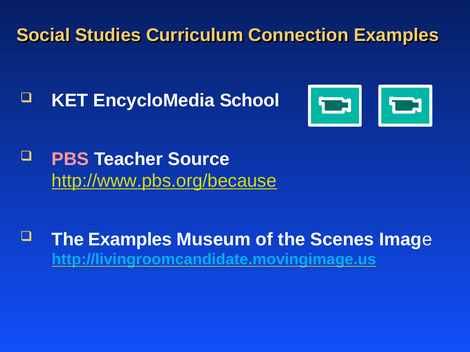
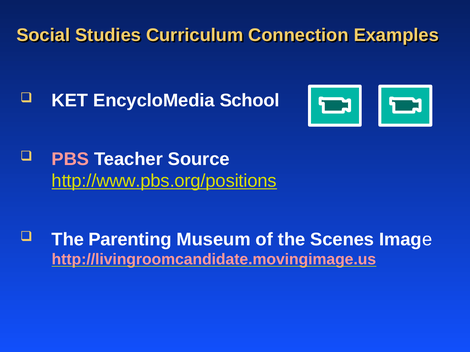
http://www.pbs.org/because: http://www.pbs.org/because -> http://www.pbs.org/positions (164, 181)
The Examples: Examples -> Parenting (130, 240)
http://livingroomcandidate.movingimage.us colour: light blue -> pink (214, 260)
